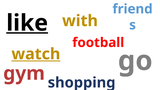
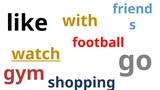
like underline: present -> none (27, 23)
